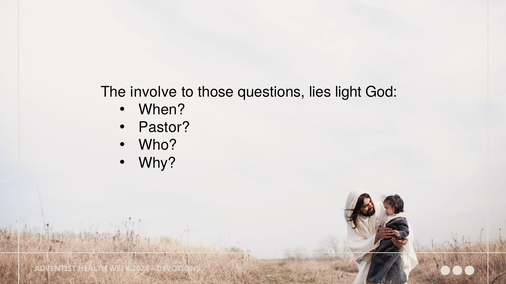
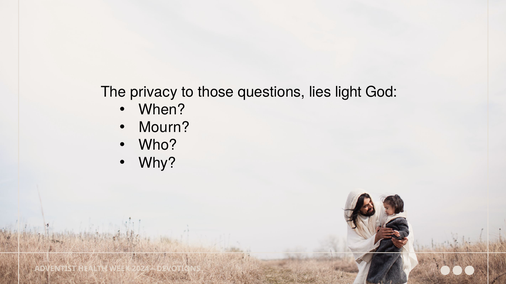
involve: involve -> privacy (154, 92)
Pastor: Pastor -> Mourn (164, 128)
